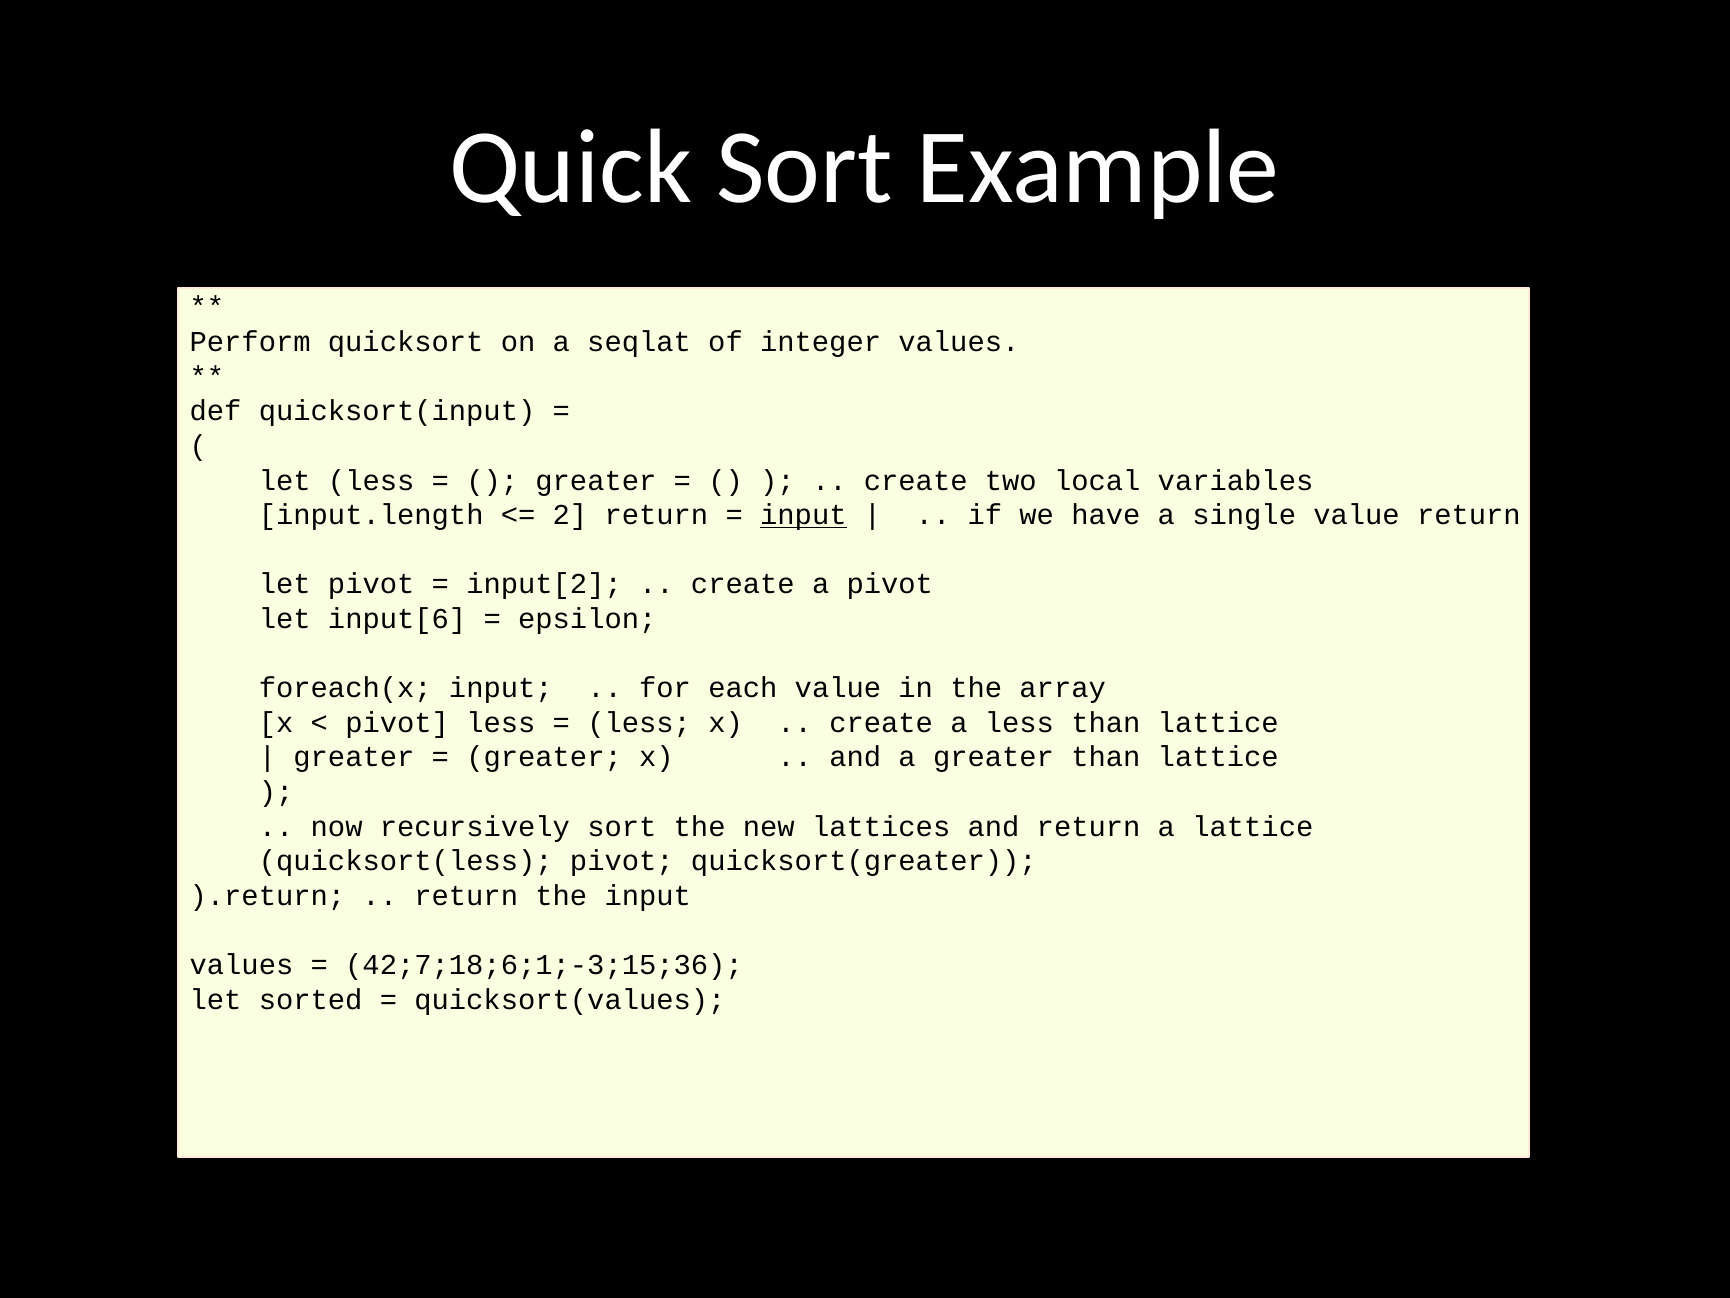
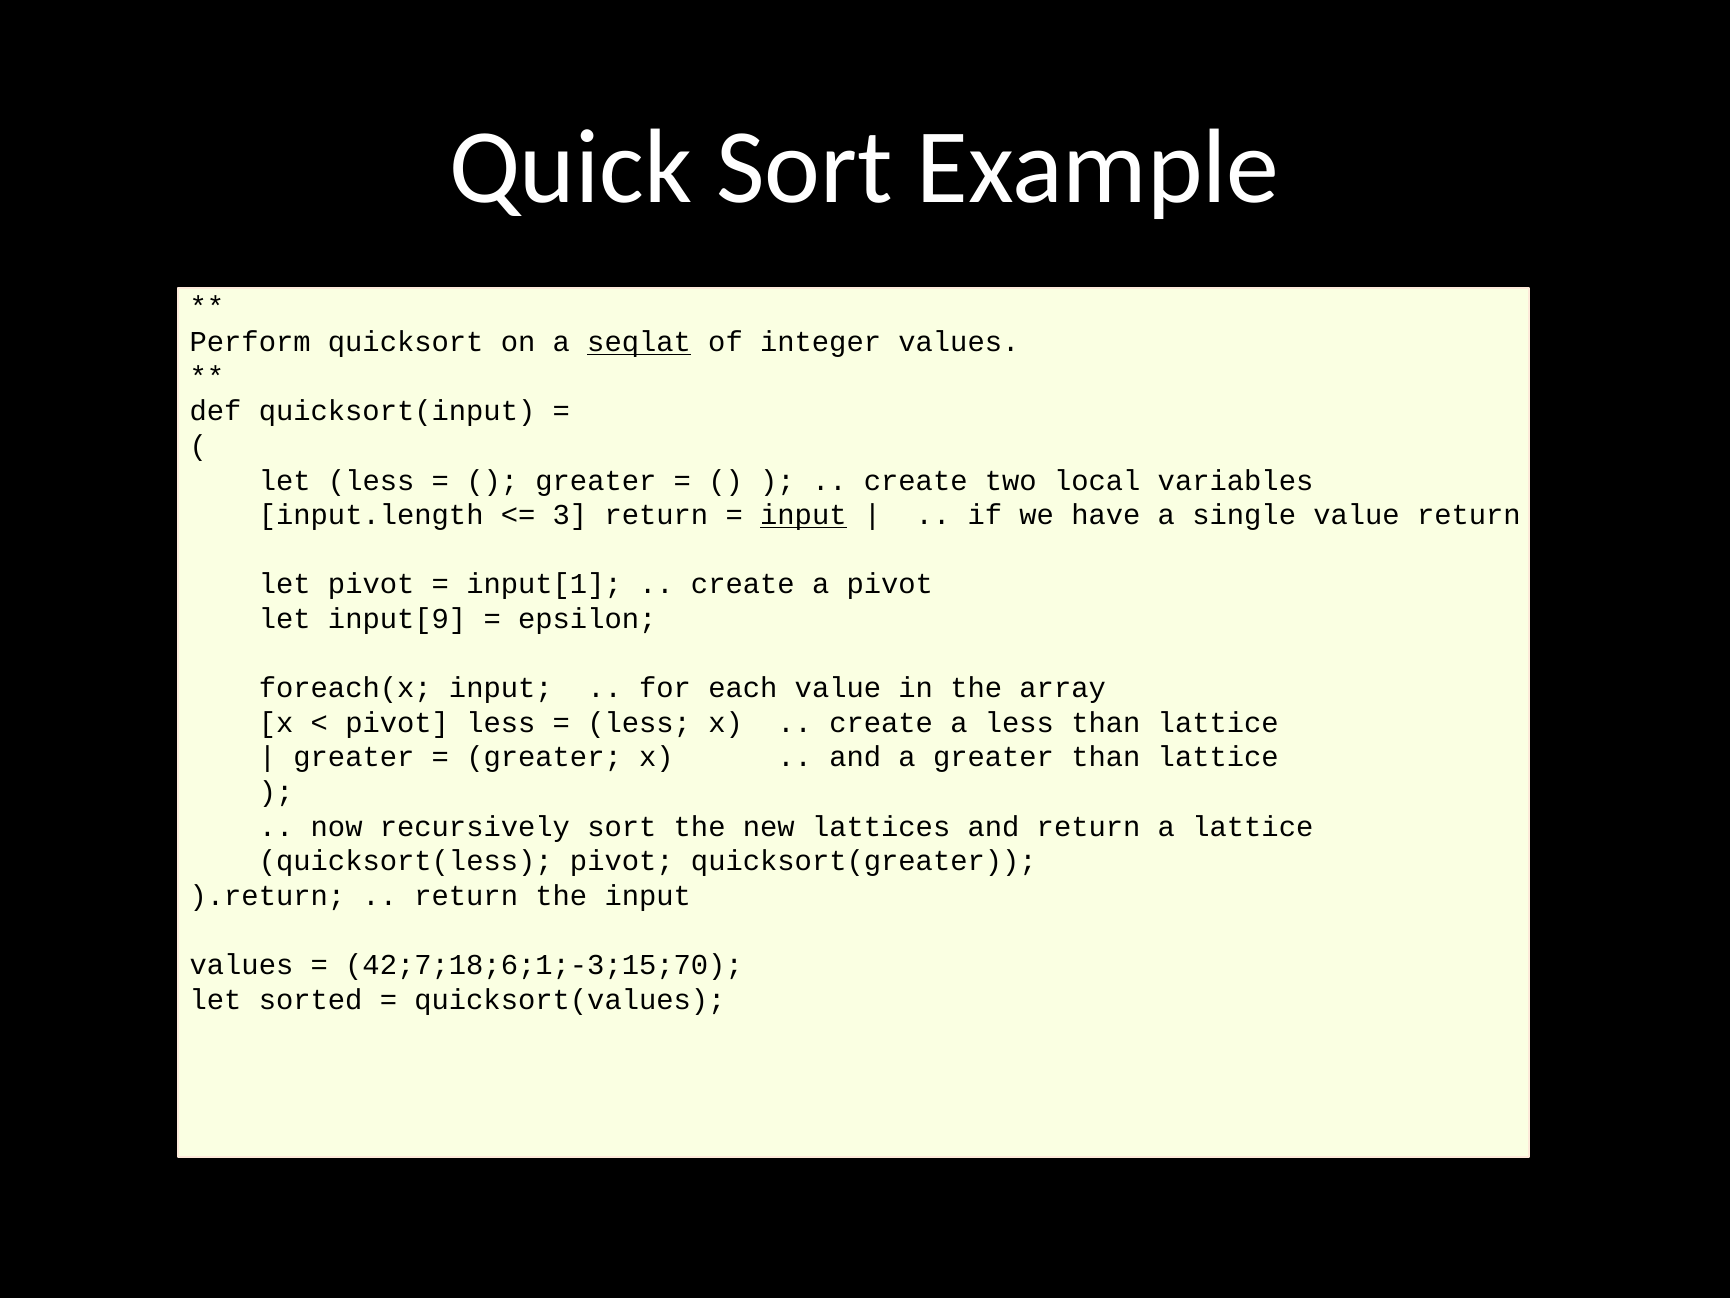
seqlat underline: none -> present (639, 342)
2: 2 -> 3 (570, 515)
input[2: input[2 -> input[1 (544, 584)
input[6: input[6 -> input[9 (397, 619)
42;7;18;6;1;-3;15;36: 42;7;18;6;1;-3;15;36 -> 42;7;18;6;1;-3;15;70 (544, 965)
